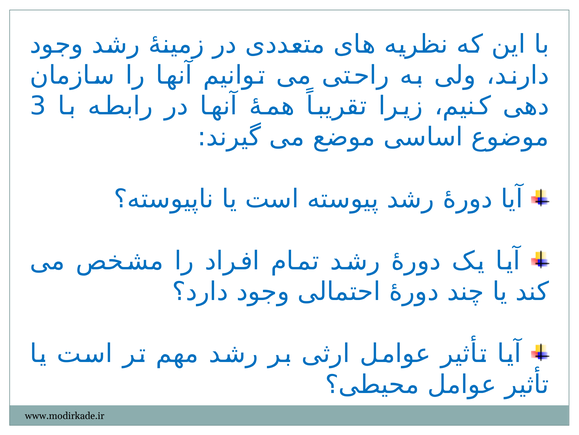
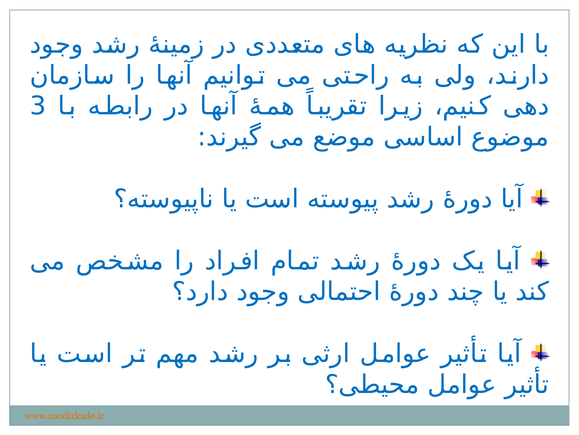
www.modirkade.ir colour: black -> orange (65, 415)
